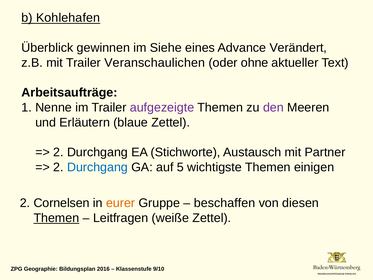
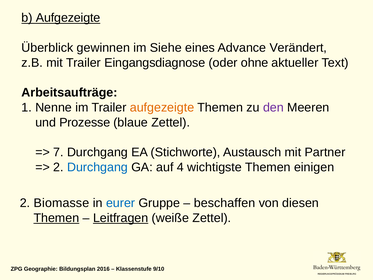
b Kohlehafen: Kohlehafen -> Aufgezeigte (68, 18)
Veranschaulichen: Veranschaulichen -> Eingangsdiagnose (155, 63)
aufgezeigte colour: purple -> orange (162, 107)
Erläutern: Erläutern -> Prozesse (85, 122)
2: 2 -> 7 (58, 152)
5: 5 -> 4 (180, 167)
Cornelsen: Cornelsen -> Biomasse (61, 203)
eurer colour: orange -> blue (121, 203)
Leitfragen underline: none -> present (121, 218)
